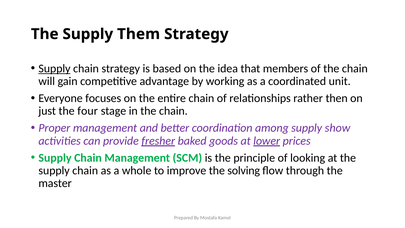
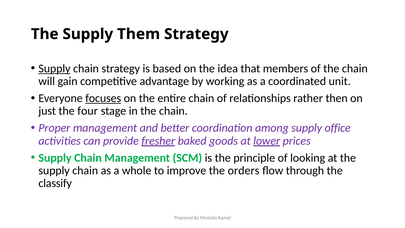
focuses underline: none -> present (103, 98)
show: show -> office (338, 128)
solving: solving -> orders (244, 170)
master: master -> classify (55, 183)
